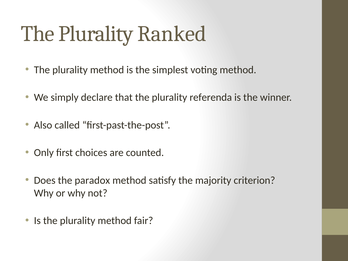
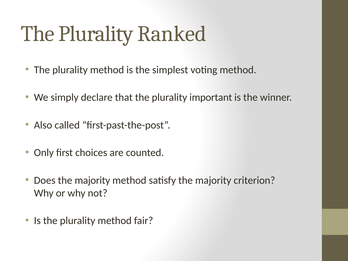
referenda: referenda -> important (211, 97)
Does the paradox: paradox -> majority (92, 180)
